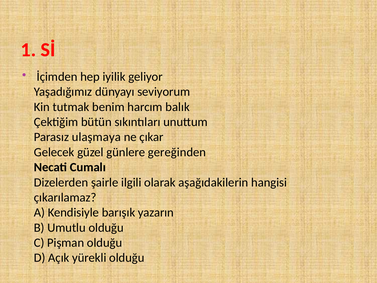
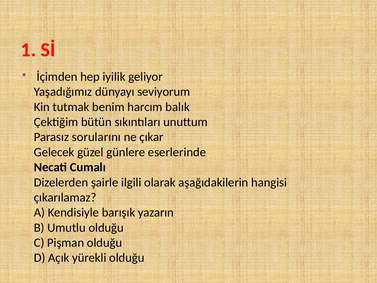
ulaşmaya: ulaşmaya -> sorularını (96, 137)
gereğinden: gereğinden -> eserlerinde (177, 152)
